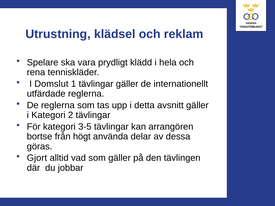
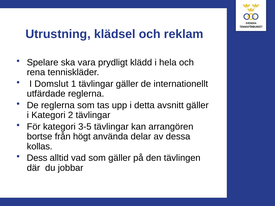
göras: göras -> kollas (40, 147)
Gjort: Gjort -> Dess (37, 158)
